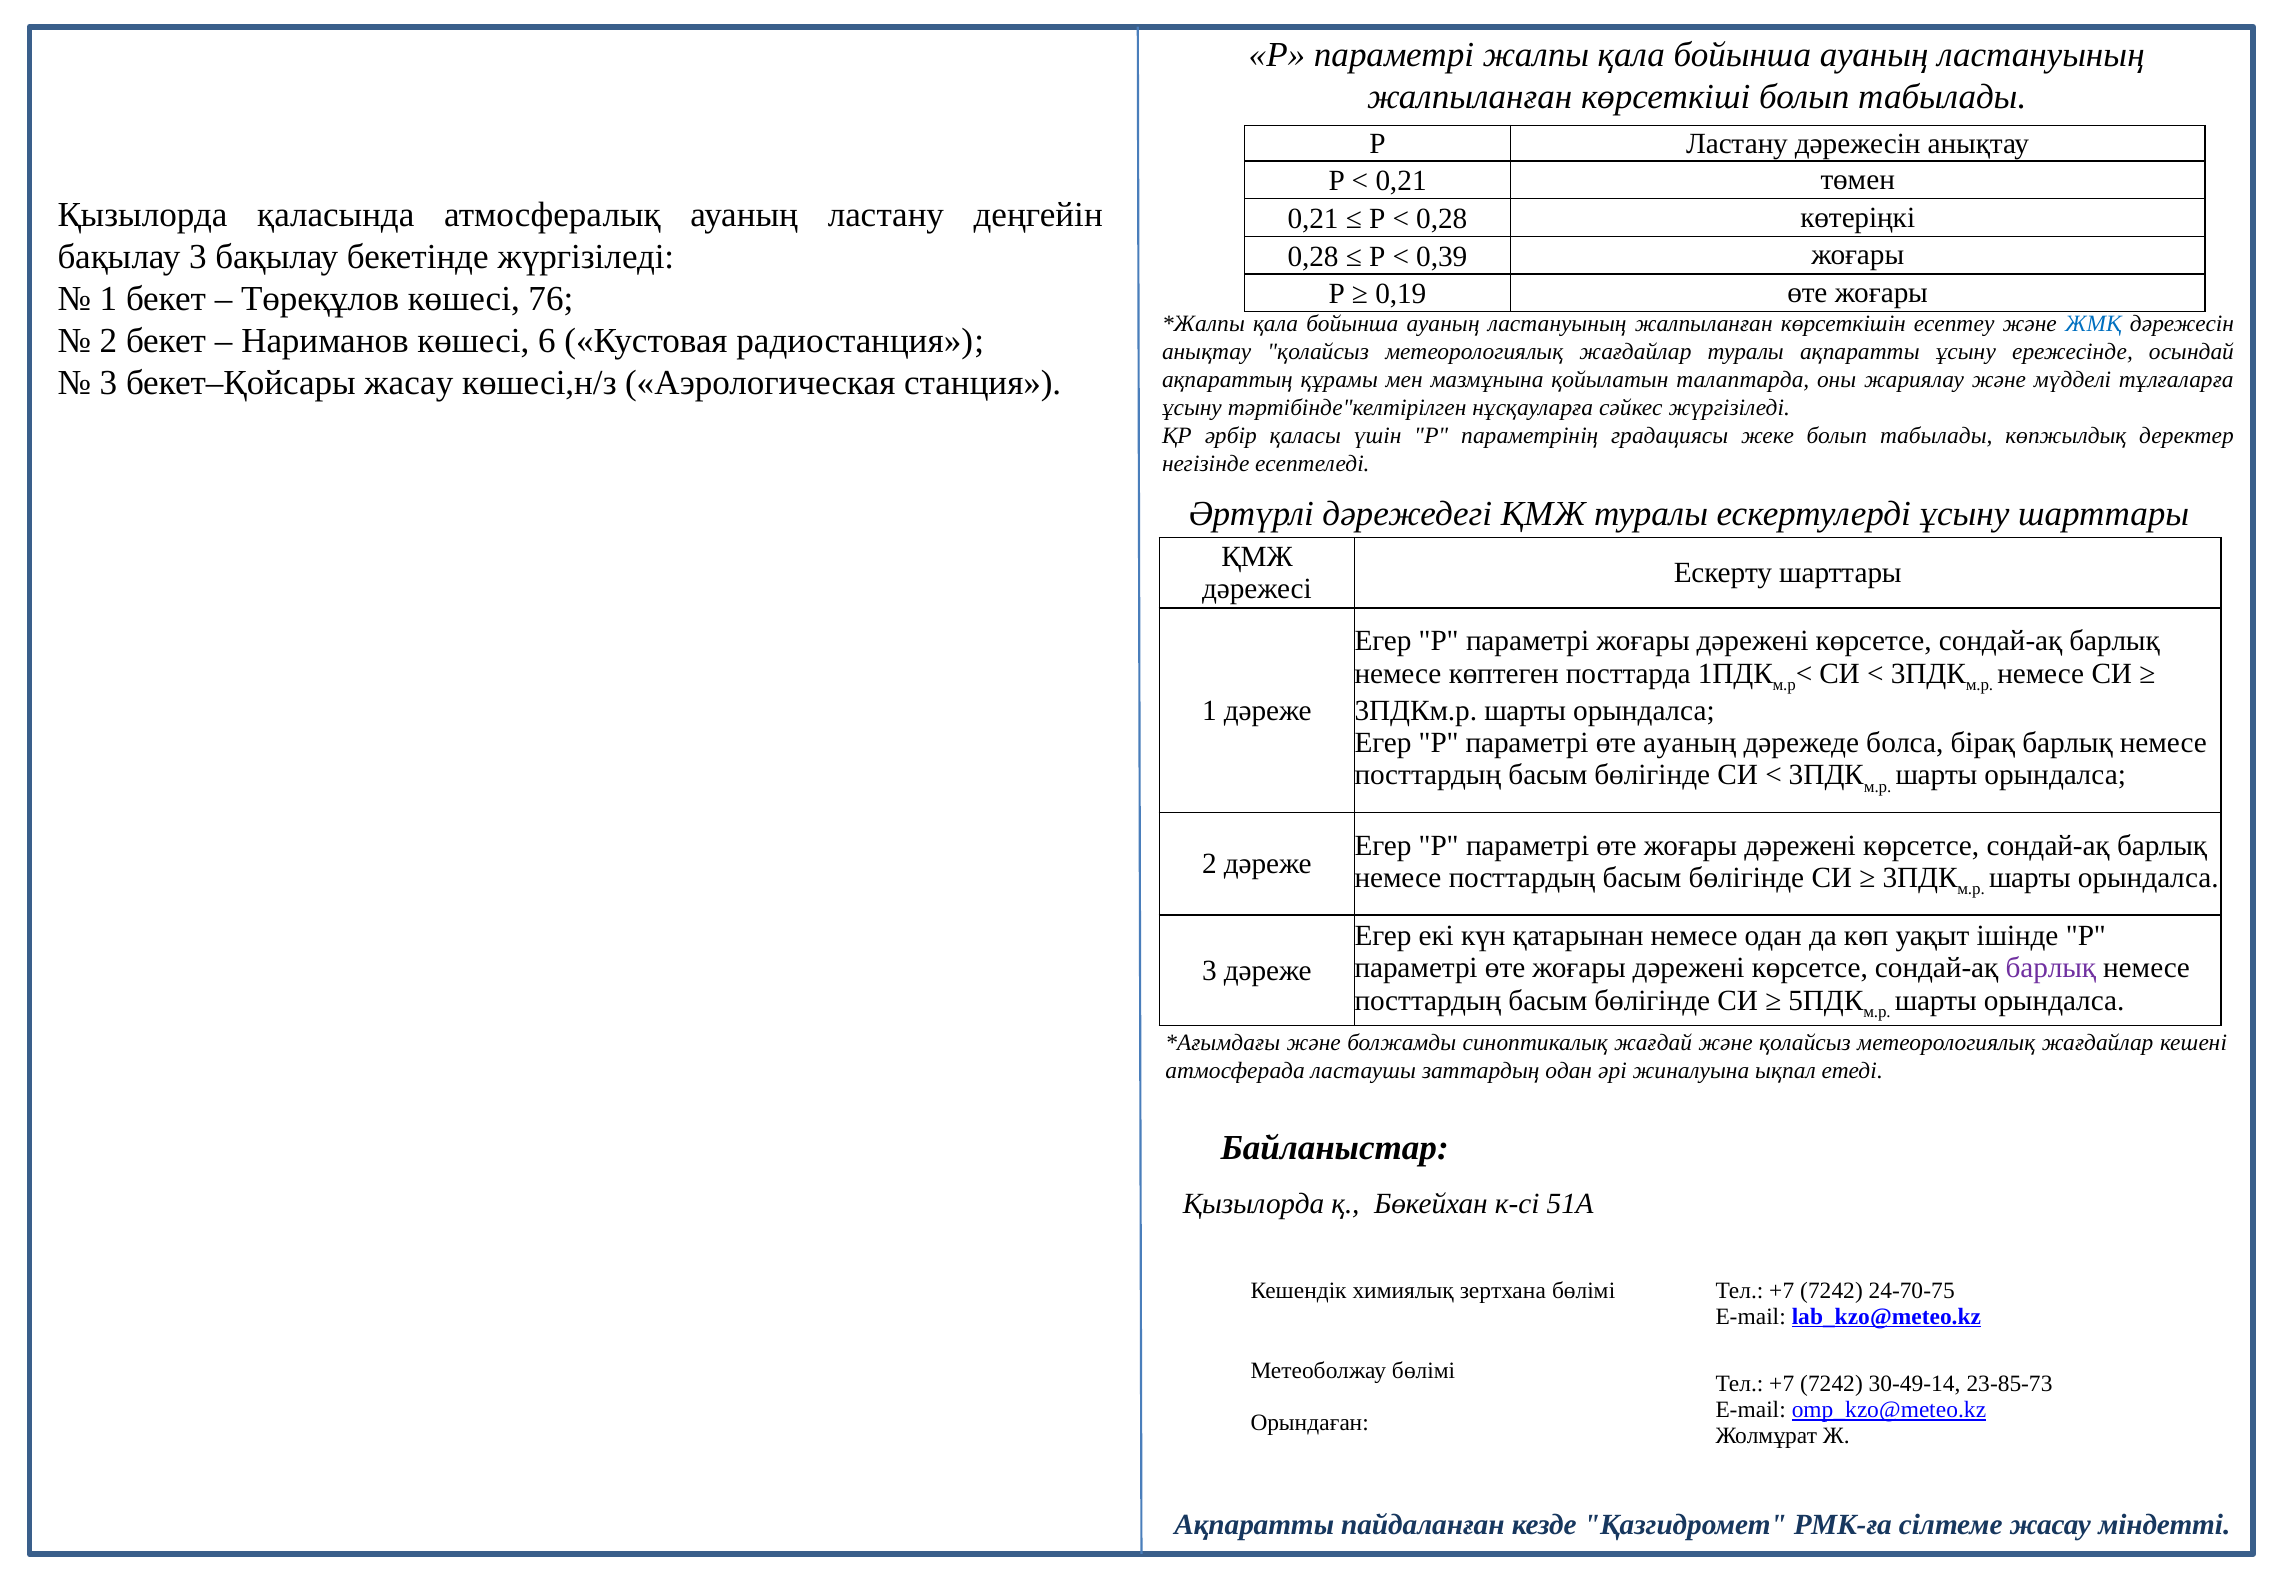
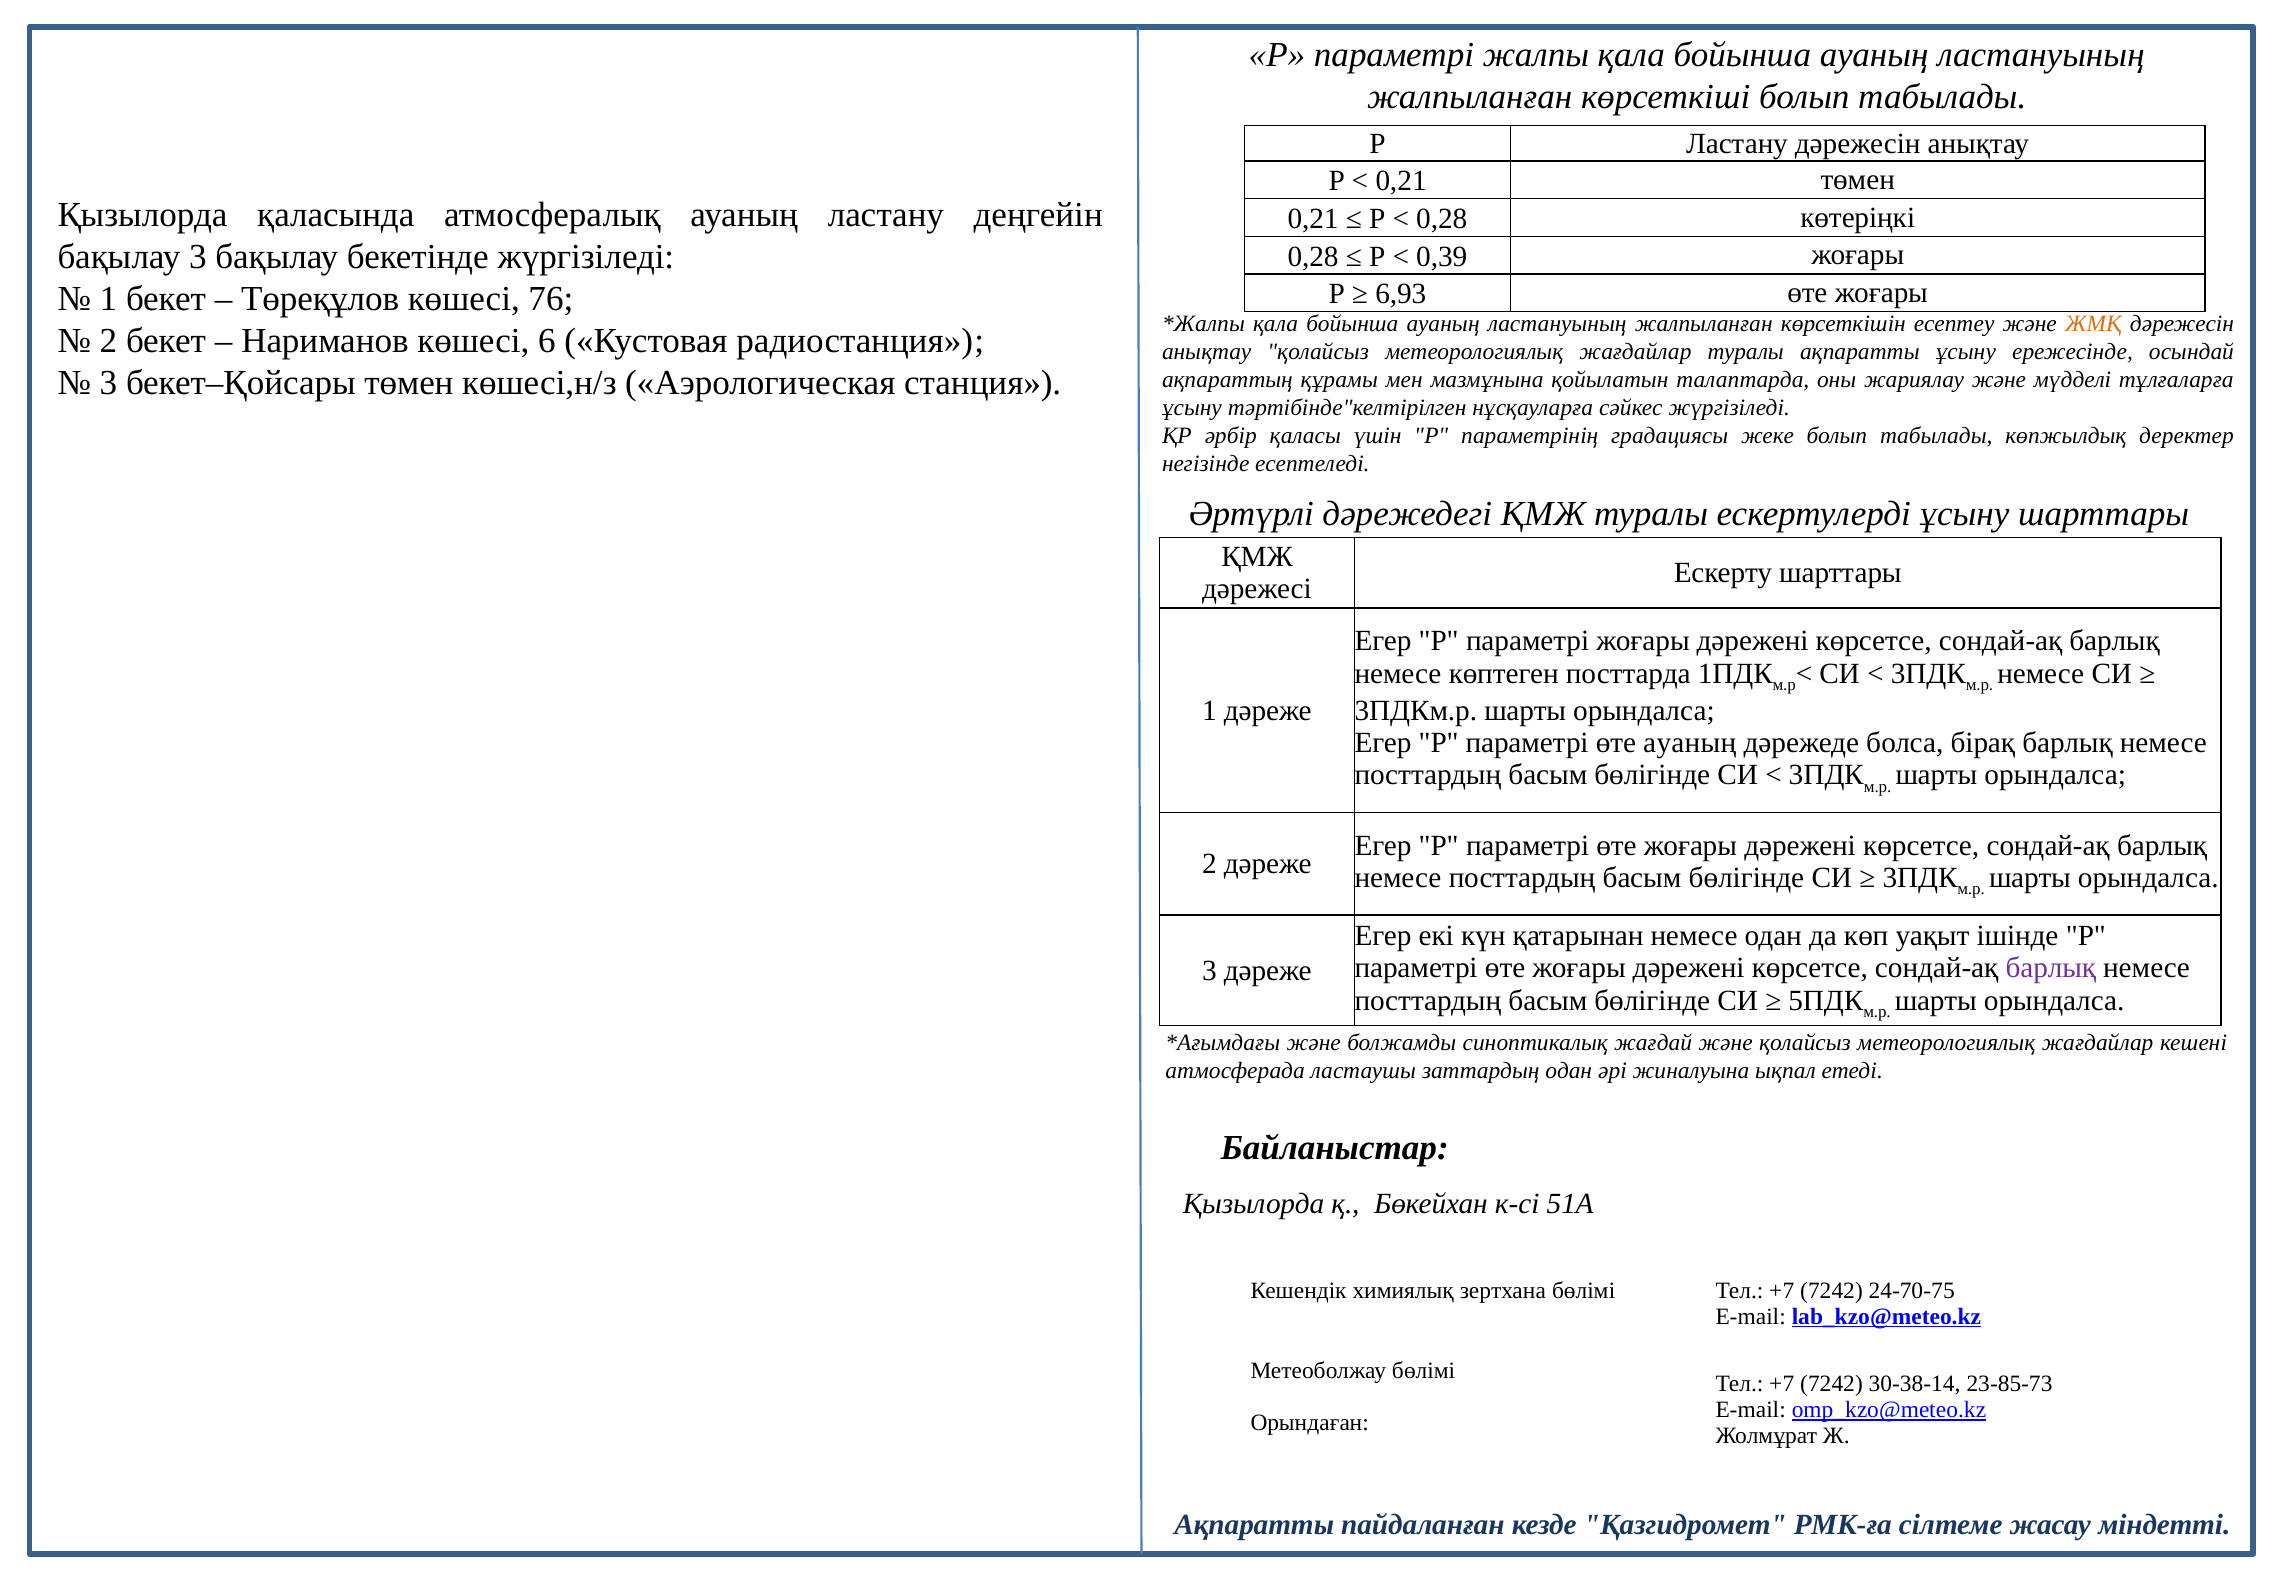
0,19: 0,19 -> 6,93 (1401, 294)
ЖМҚ colour: blue -> orange (2093, 324)
бекет–Қойсары жасау: жасау -> төмен (409, 383)
30-49-14: 30-49-14 -> 30-38-14 (1915, 1383)
